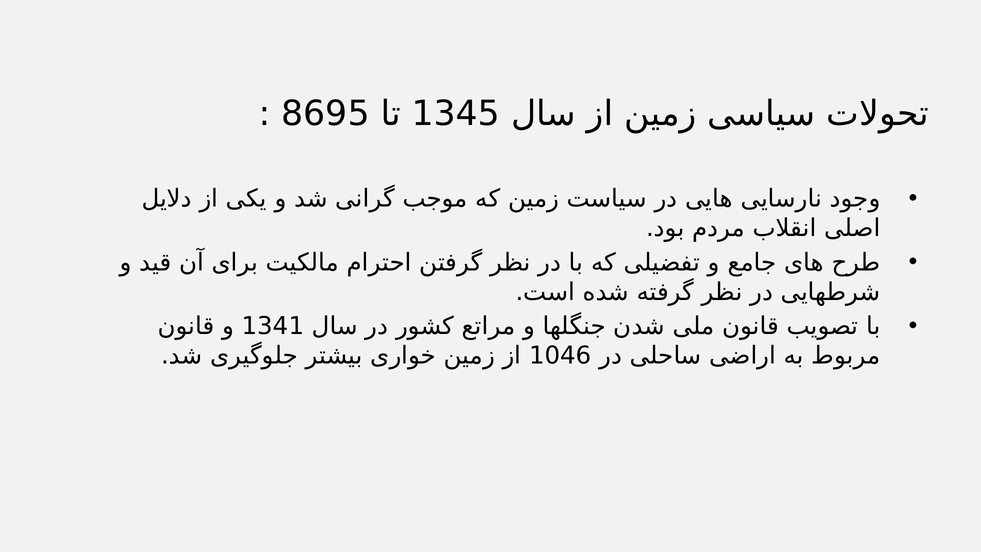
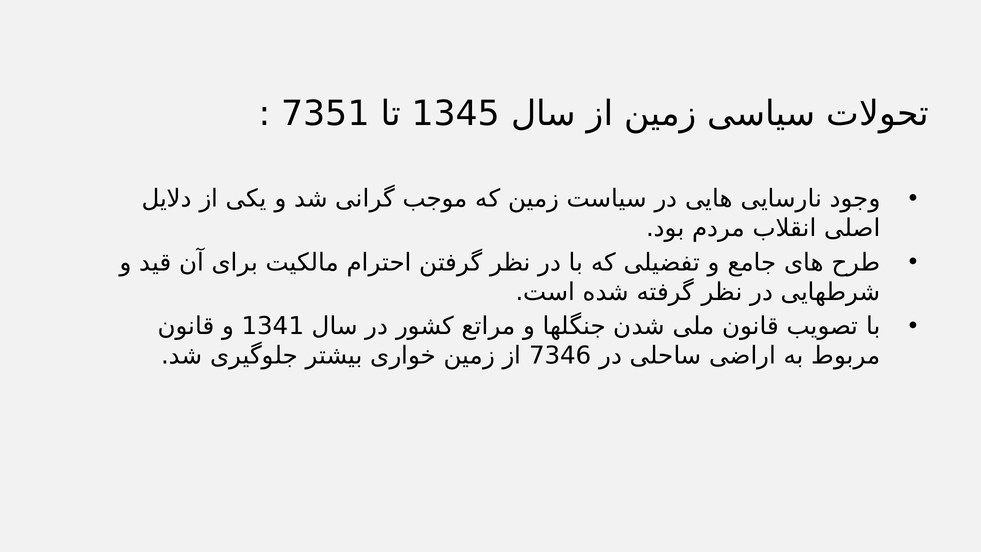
8695: 8695 -> 7351 (325, 114)
1046: 1046 -> 7346 (560, 356)
